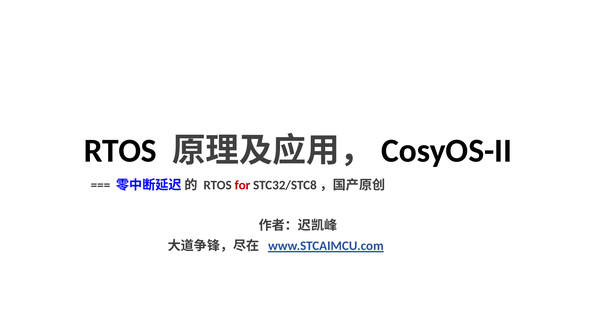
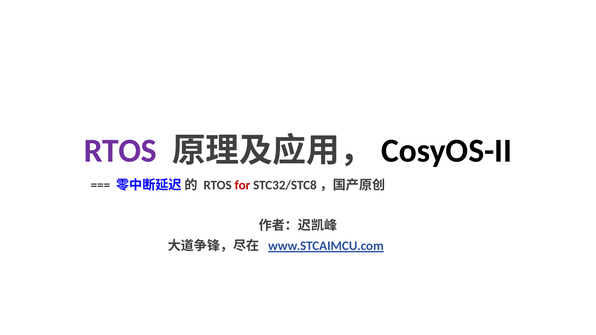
RTOS colour: black -> purple (120, 151)
